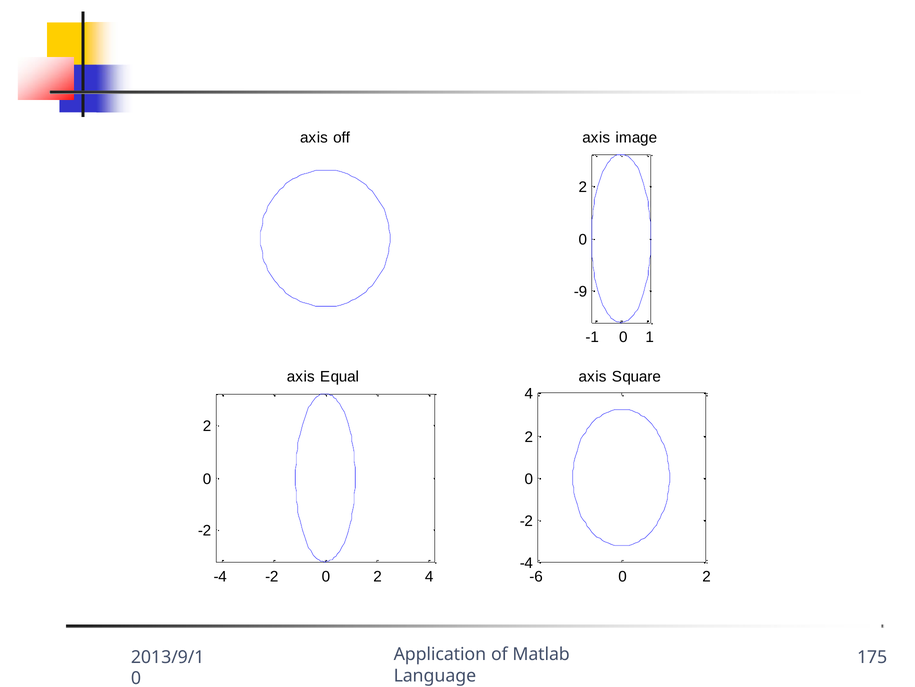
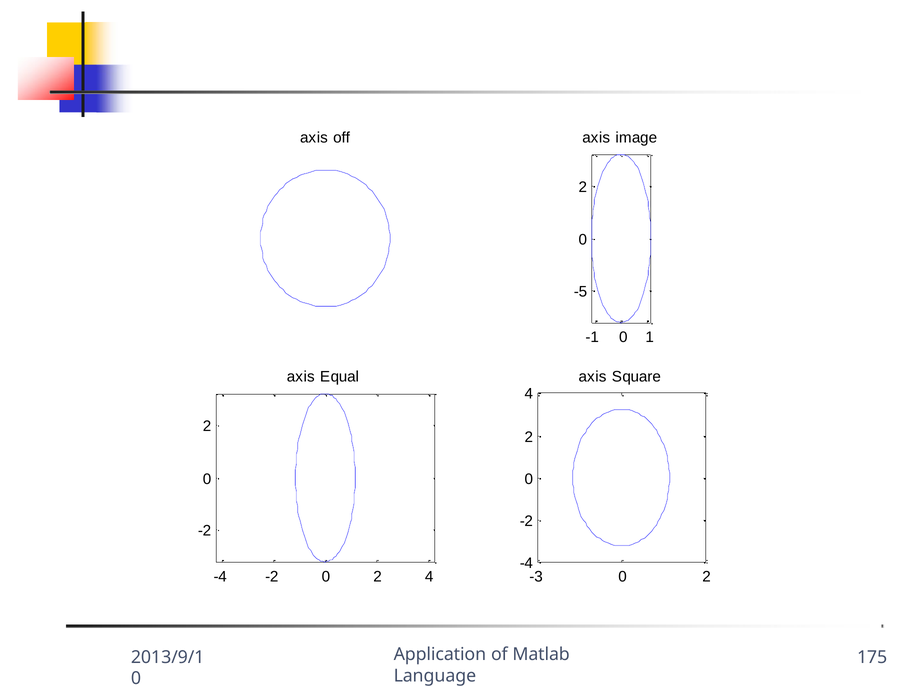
-9: -9 -> -5 (580, 291)
-6: -6 -> -3 (536, 576)
